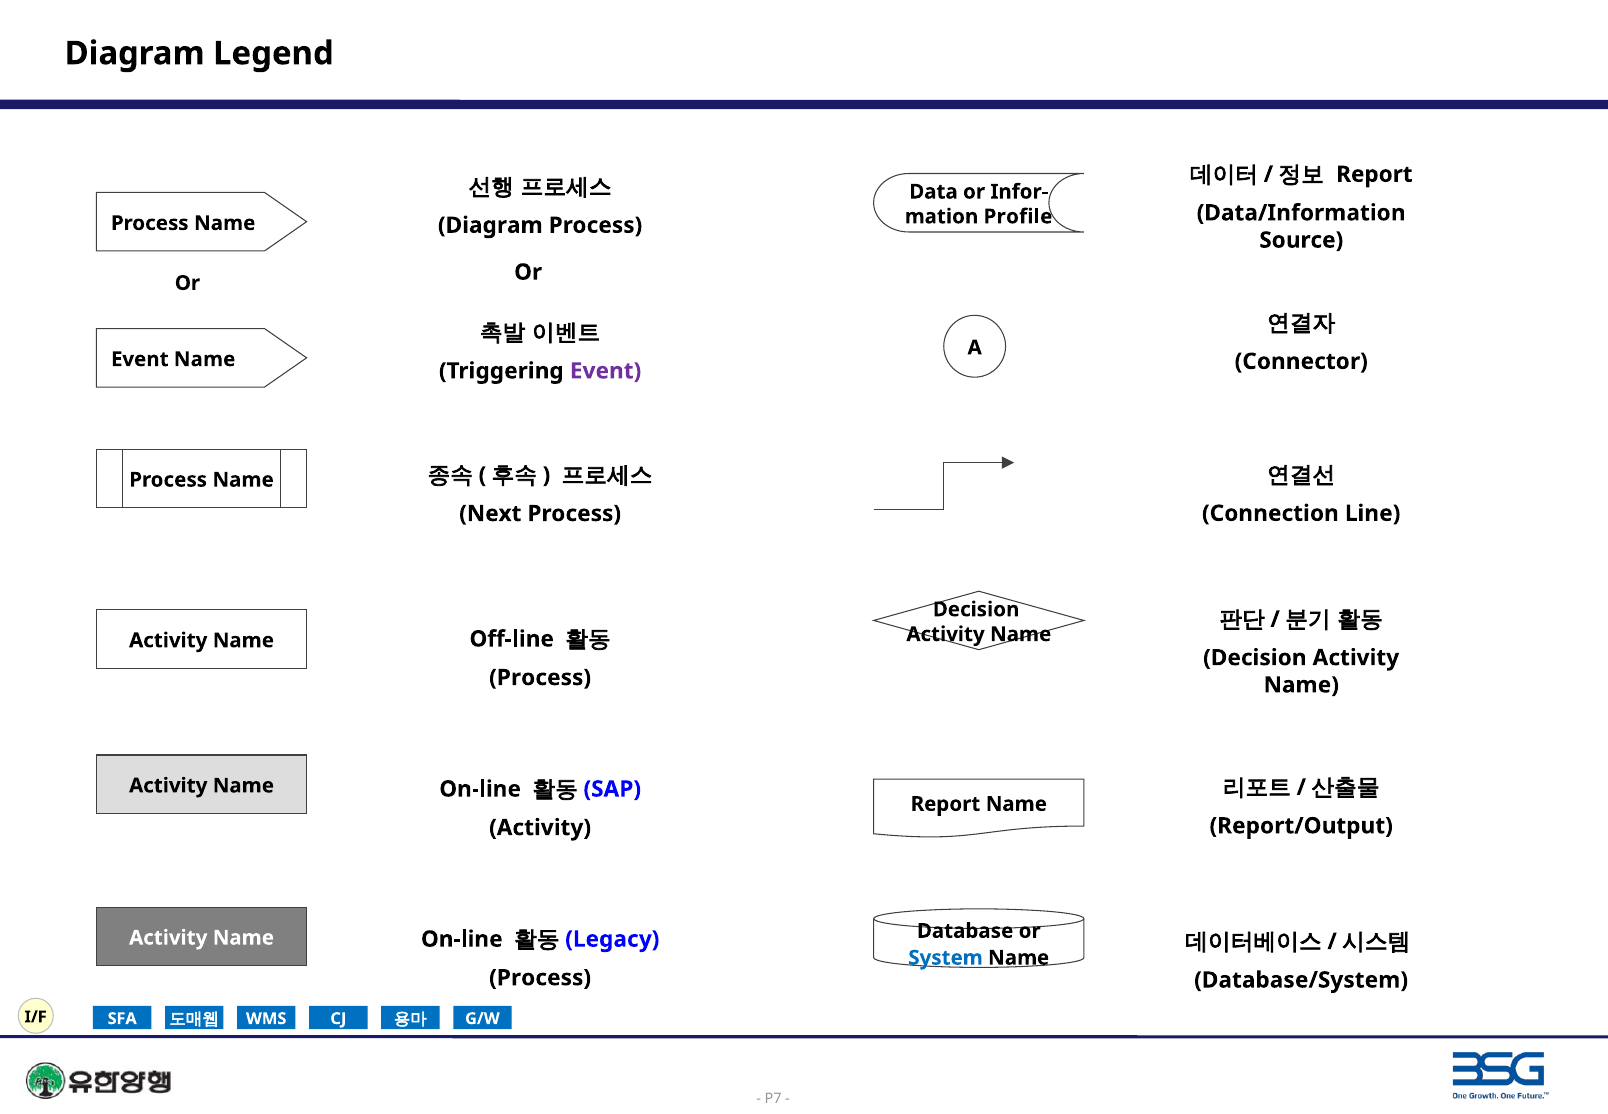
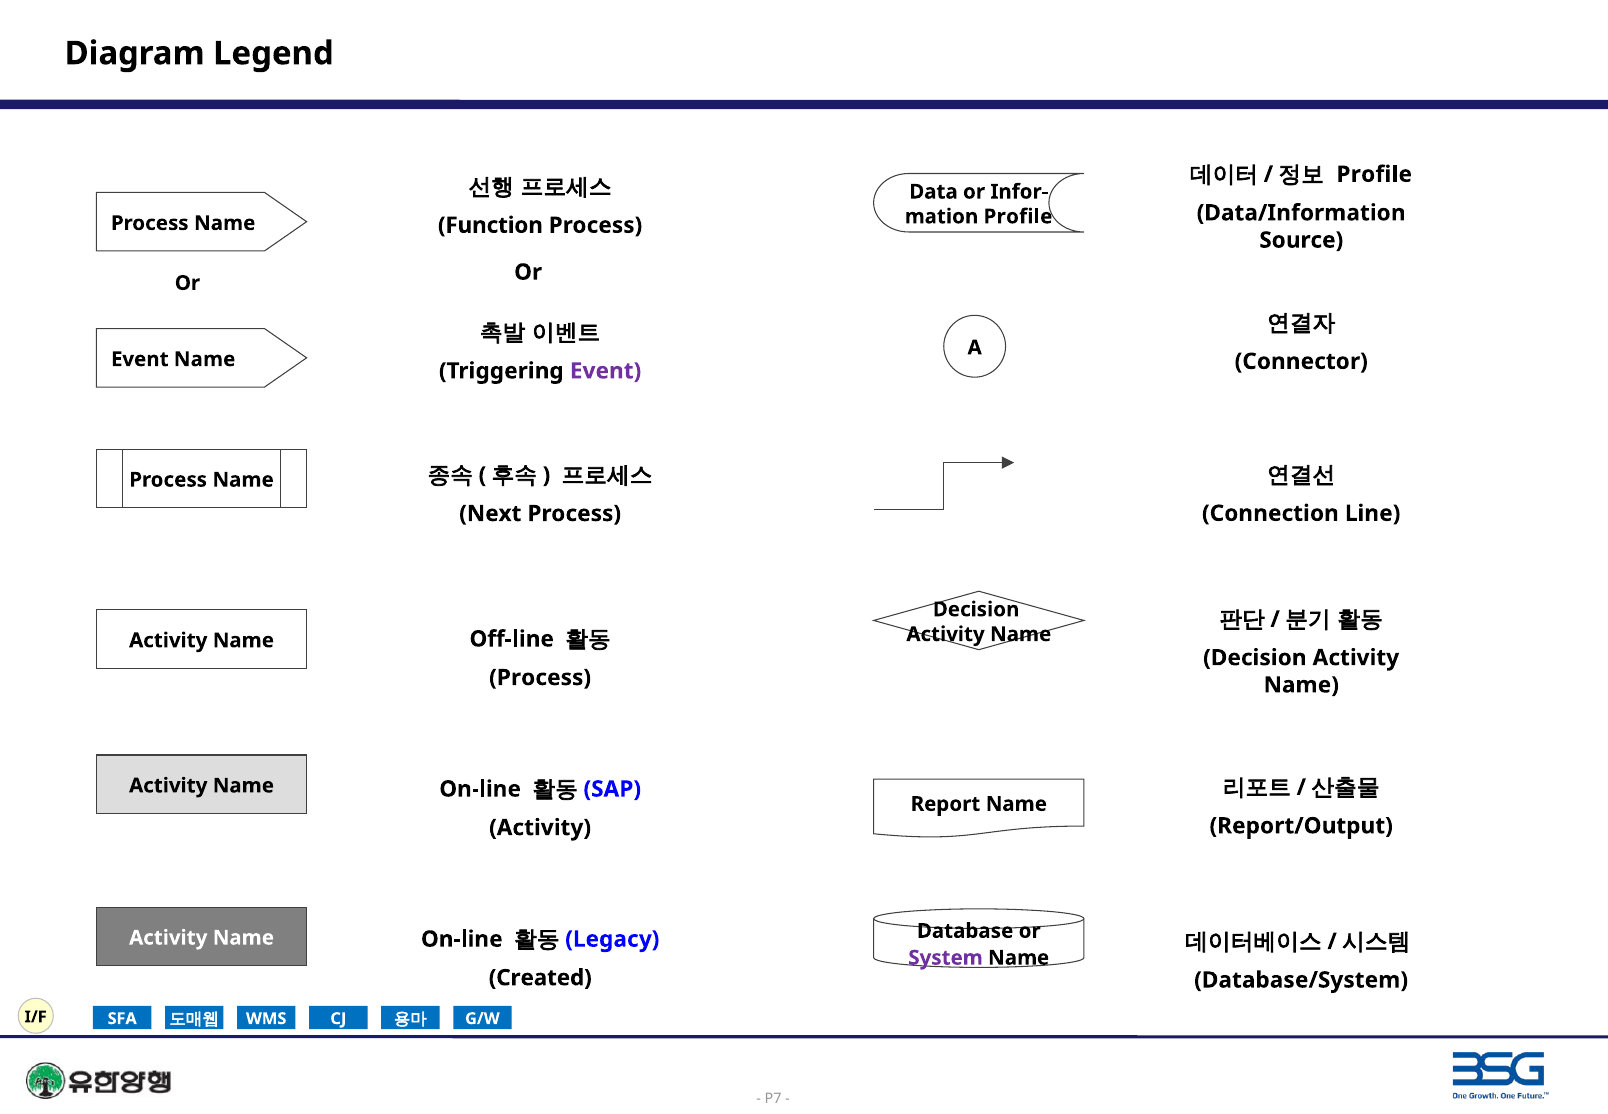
Report: Report -> Profile (1374, 174)
Diagram: Diagram -> Function (490, 225)
System colour: blue -> purple (946, 957)
Process: Process -> Created (540, 977)
